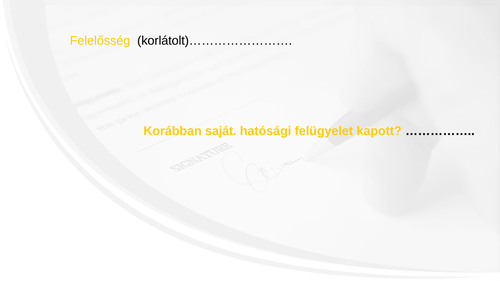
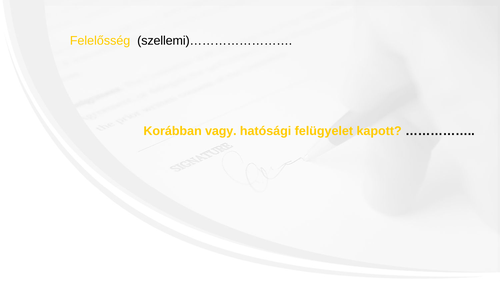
korlátolt)……………………: korlátolt)…………………… -> szellemi)…………………… (215, 41)
saját: saját -> vagy (221, 131)
